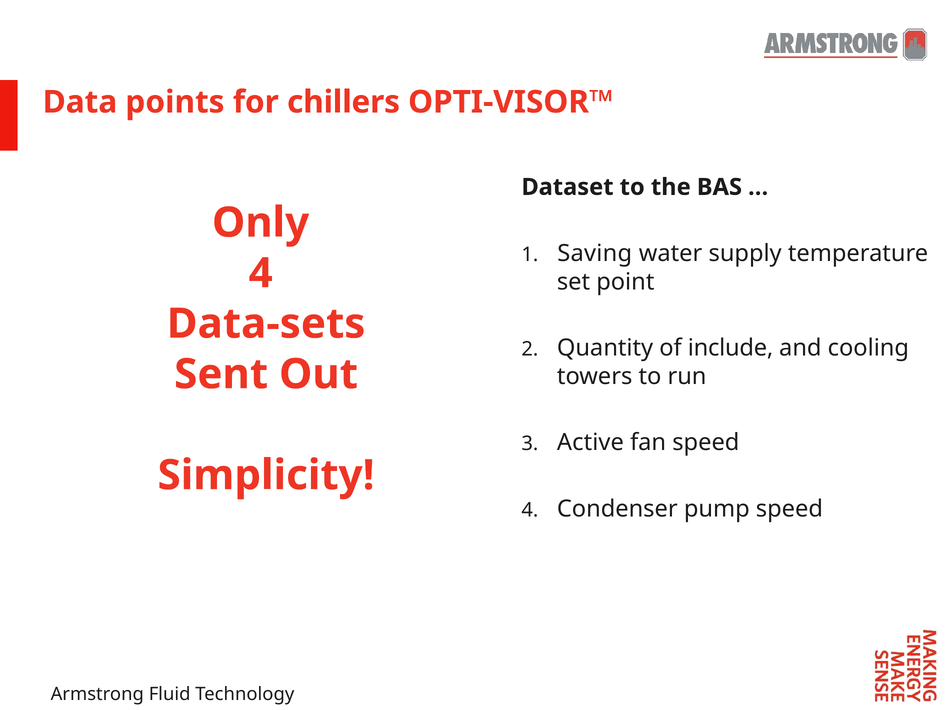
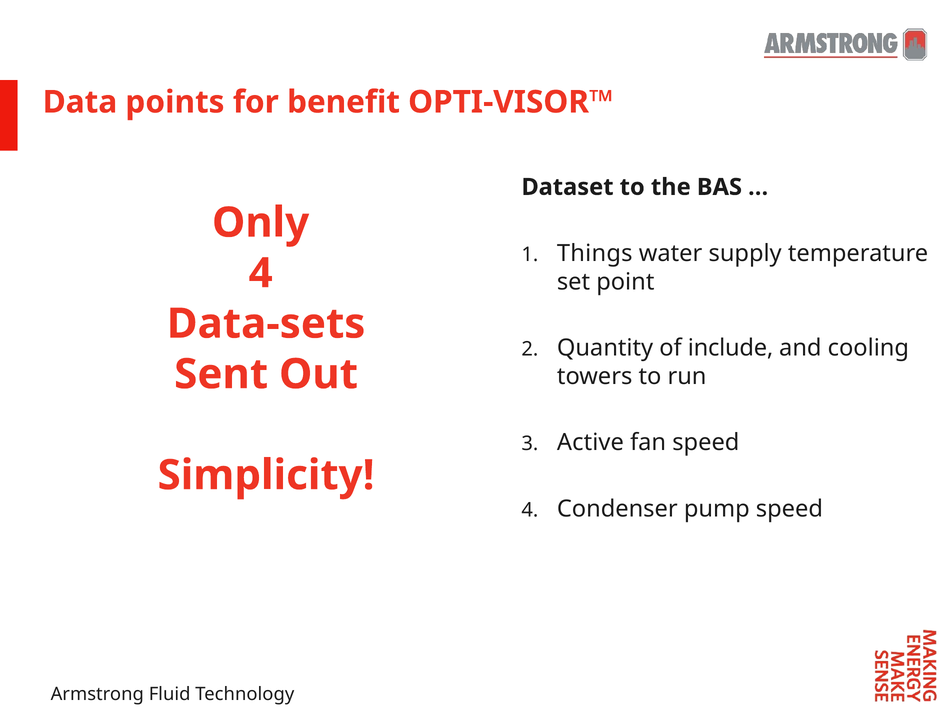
chillers: chillers -> benefit (344, 102)
Saving: Saving -> Things (595, 253)
